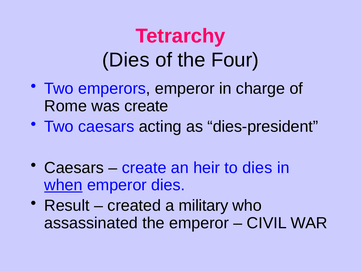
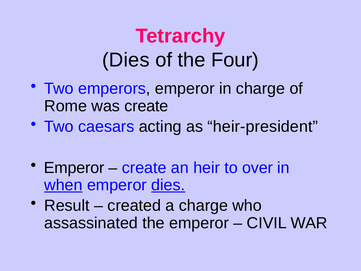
dies-president: dies-president -> heir-president (263, 126)
Caesars: Caesars -> Emperor (74, 168)
to dies: dies -> over (258, 168)
dies underline: none -> present (168, 185)
a military: military -> charge (203, 205)
